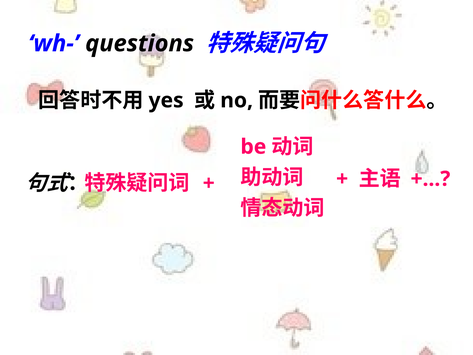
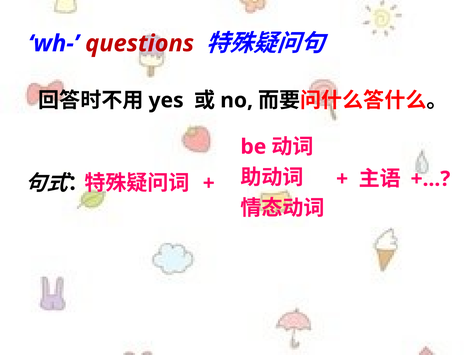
questions colour: black -> red (140, 43)
